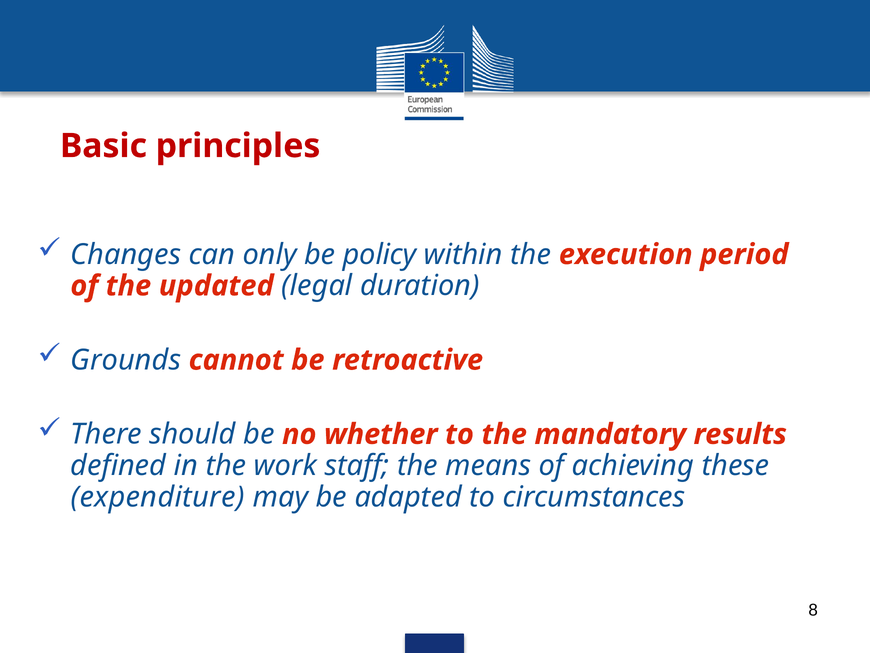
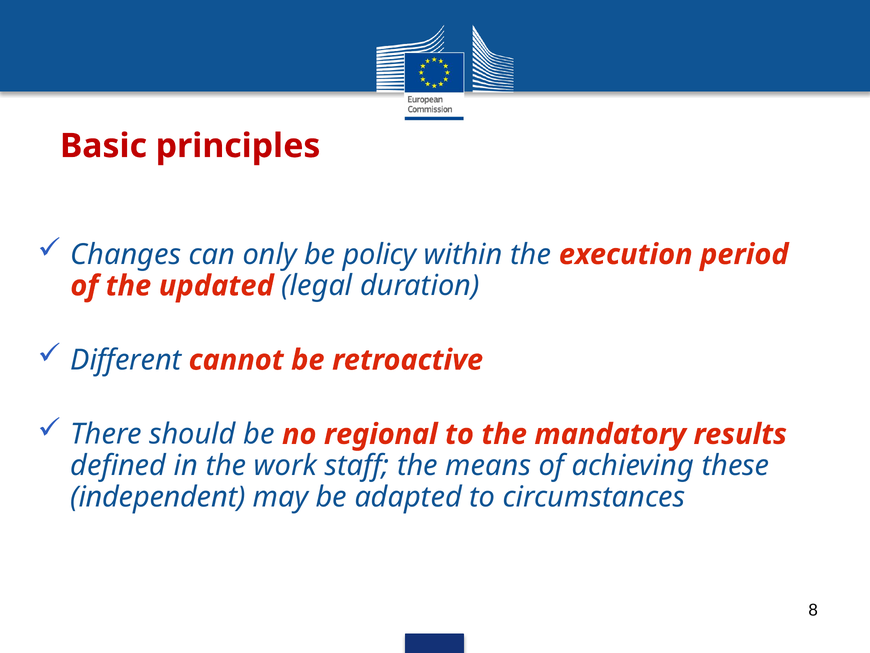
Grounds: Grounds -> Different (126, 360)
whether: whether -> regional (381, 434)
expenditure: expenditure -> independent (158, 497)
